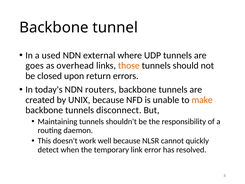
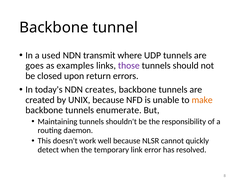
external: external -> transmit (99, 55)
overhead: overhead -> examples (75, 66)
those colour: orange -> purple (129, 66)
routers: routers -> creates (101, 90)
disconnect: disconnect -> enumerate (119, 110)
